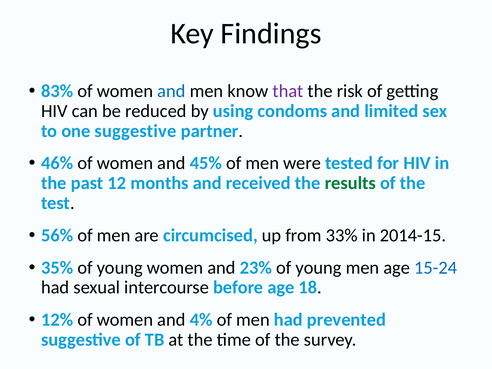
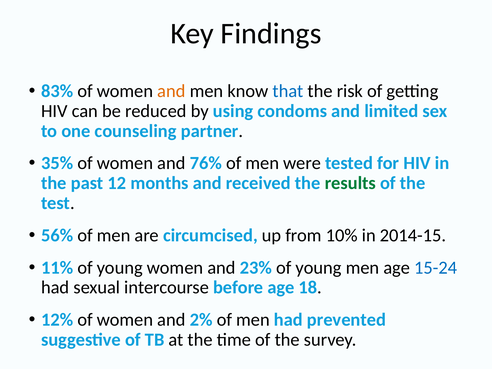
and colour: blue -> orange (171, 91)
that colour: purple -> blue (288, 91)
one suggestive: suggestive -> counseling (136, 131)
46%: 46% -> 35% (57, 163)
45%: 45% -> 76% (206, 163)
33%: 33% -> 10% (342, 235)
35%: 35% -> 11% (57, 268)
4%: 4% -> 2% (201, 320)
